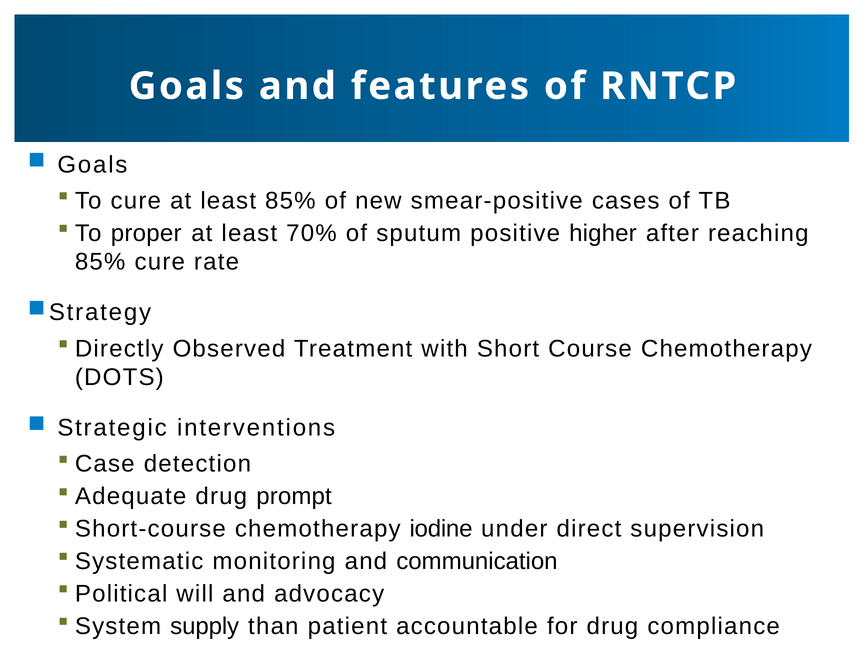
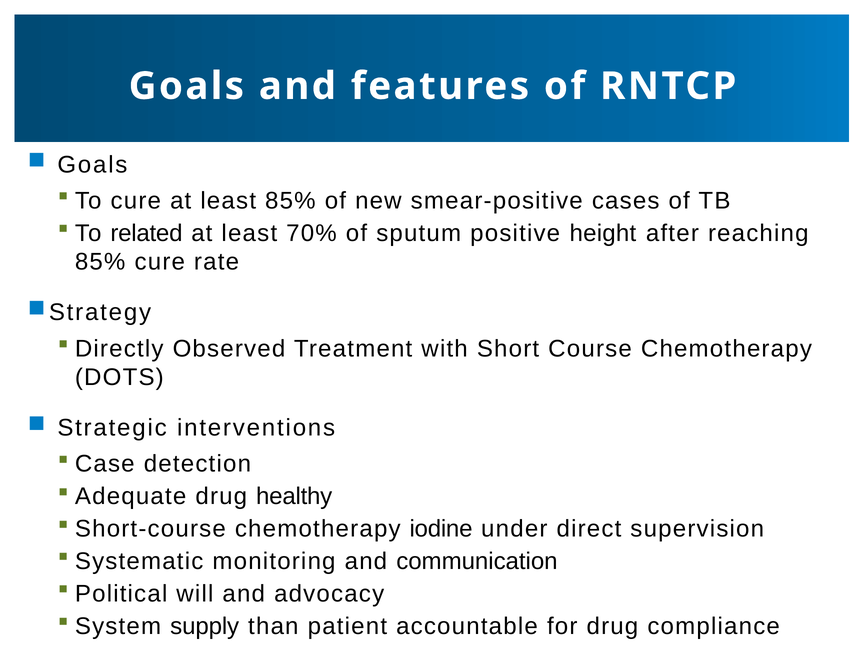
proper: proper -> related (146, 233)
higher: higher -> height (603, 233)
prompt: prompt -> healthy (294, 497)
